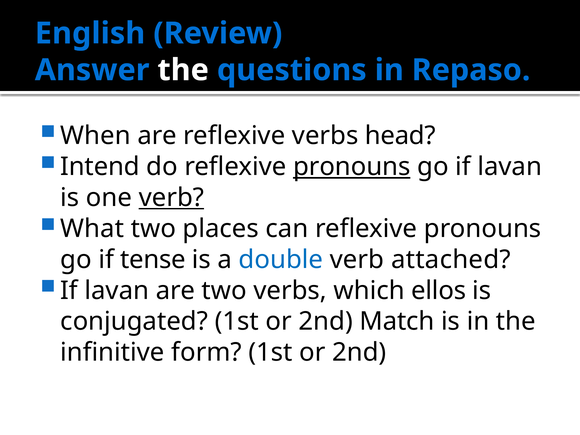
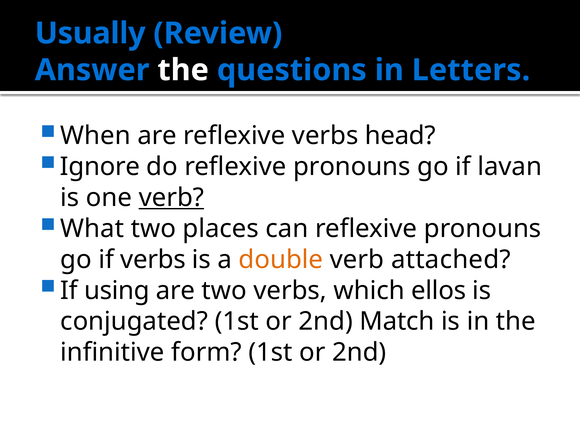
English: English -> Usually (90, 33)
Repaso: Repaso -> Letters (471, 70)
Intend: Intend -> Ignore (100, 167)
pronouns underline: present -> none (352, 167)
if tense: tense -> verbs (153, 260)
double colour: blue -> orange (281, 260)
lavan: lavan -> using (117, 291)
